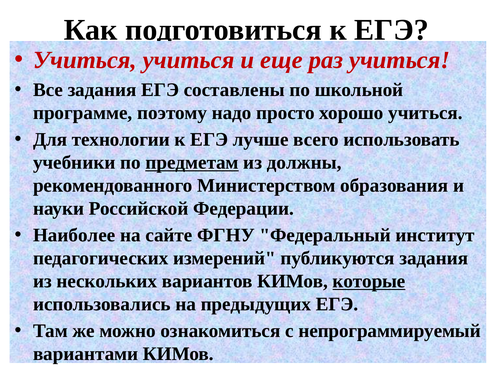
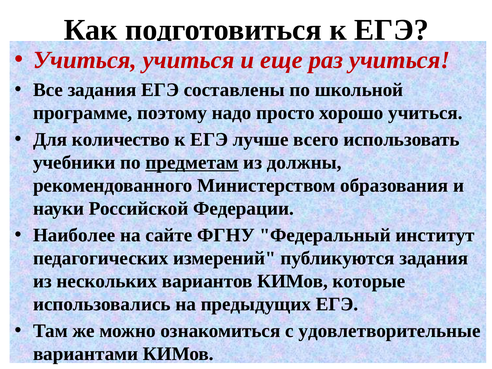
технологии: технологии -> количество (121, 140)
которые underline: present -> none (369, 281)
непрограммируемый: непрограммируемый -> удовлетворительные (390, 331)
